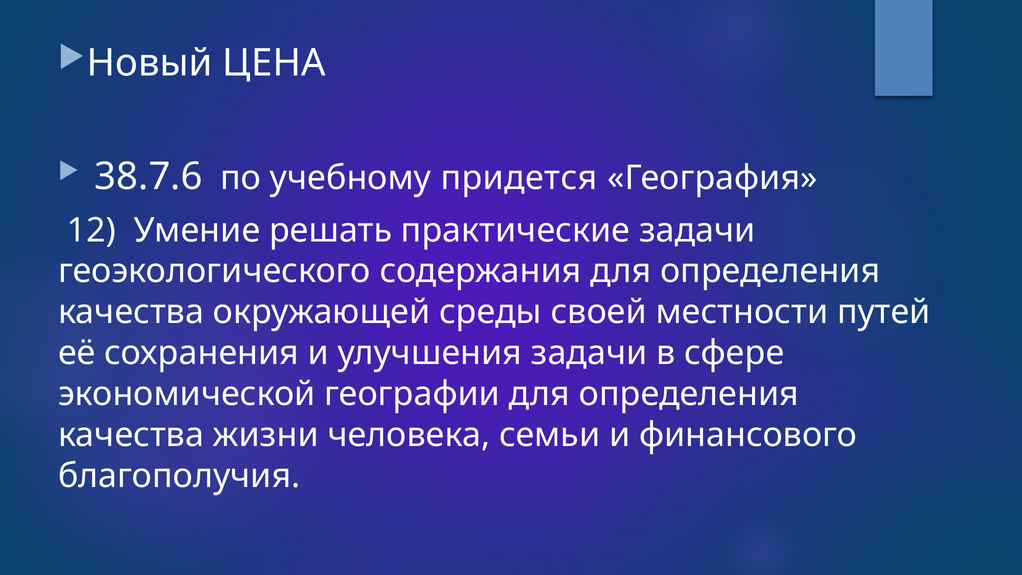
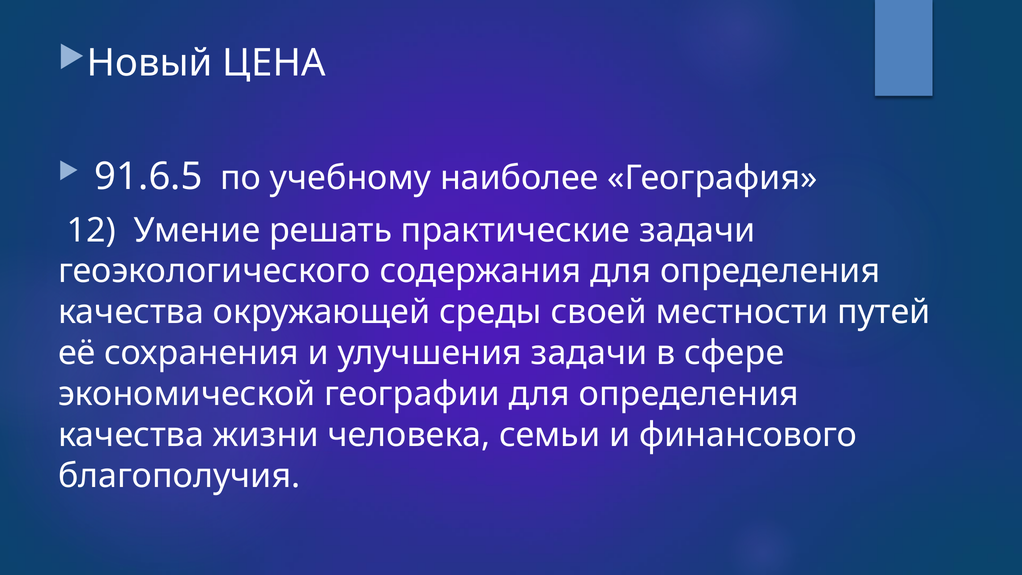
38.7.6: 38.7.6 -> 91.6.5 (149, 176)
придется: придется -> наиболее (519, 178)
